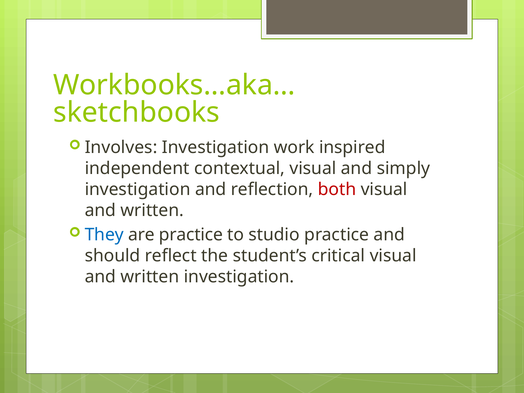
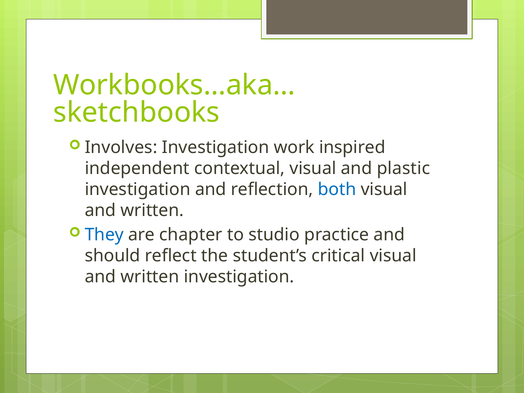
simply: simply -> plastic (403, 168)
both colour: red -> blue (337, 189)
are practice: practice -> chapter (191, 235)
